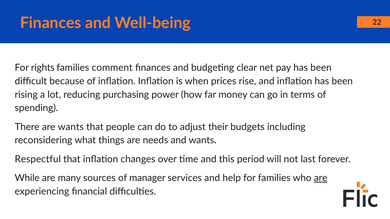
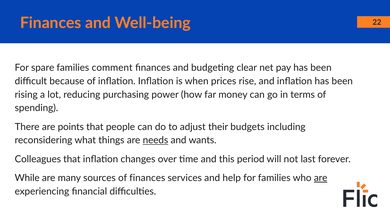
rights: rights -> spare (43, 68)
are wants: wants -> points (71, 127)
needs underline: none -> present (155, 141)
Respectful: Respectful -> Colleagues (38, 159)
of manager: manager -> finances (147, 178)
